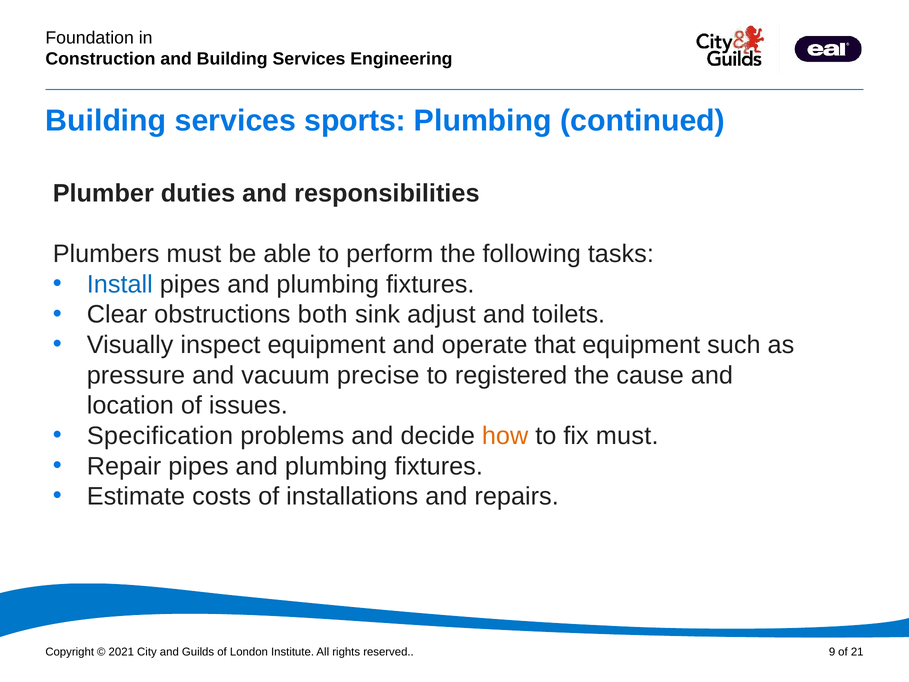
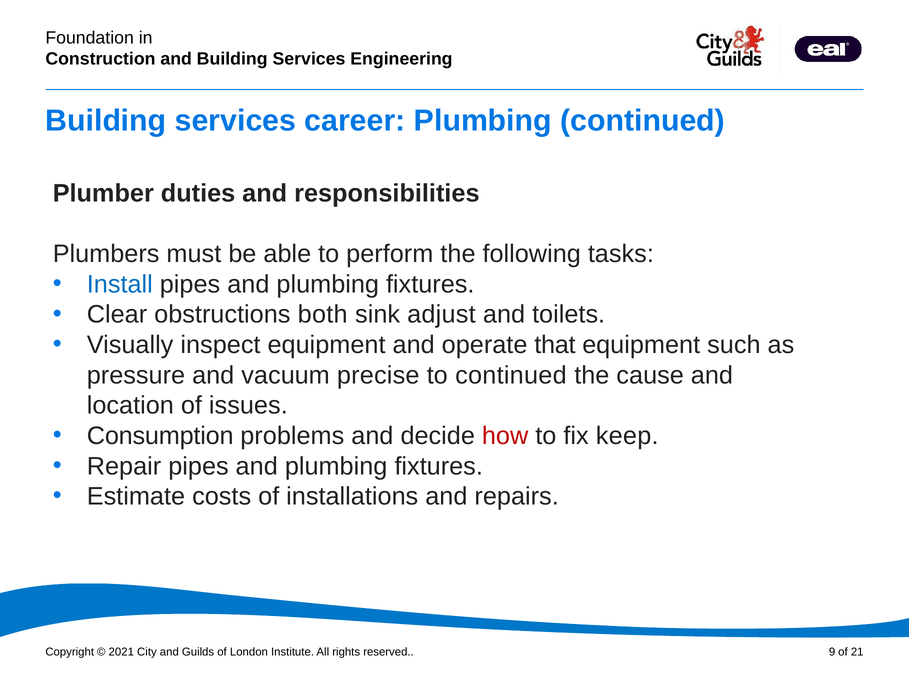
sports: sports -> career (355, 121)
to registered: registered -> continued (511, 375)
Specification: Specification -> Consumption (160, 436)
how colour: orange -> red (505, 436)
fix must: must -> keep (627, 436)
